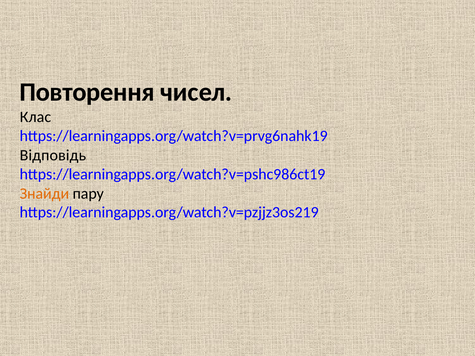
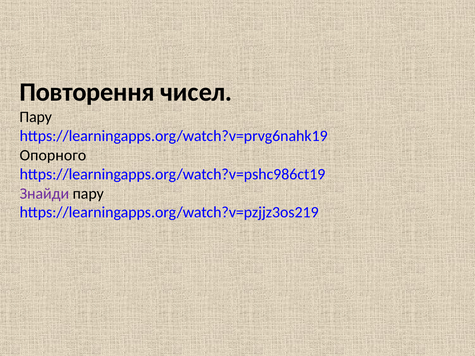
Клас: Клас -> Пару (36, 117)
Відповідь: Відповідь -> Опорного (53, 155)
Знайди colour: orange -> purple (44, 194)
